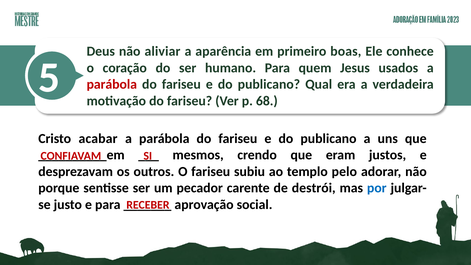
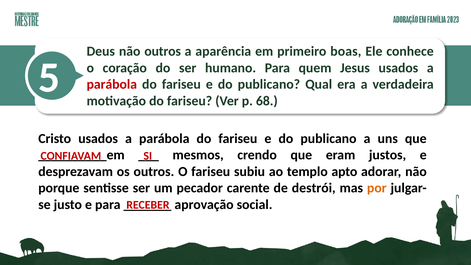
não aliviar: aliviar -> outros (163, 51)
Cristo acabar: acabar -> usados (98, 138)
pelo: pelo -> apto (344, 171)
por colour: blue -> orange (377, 188)
